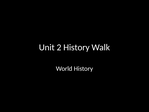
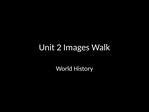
2 History: History -> Images (76, 47)
